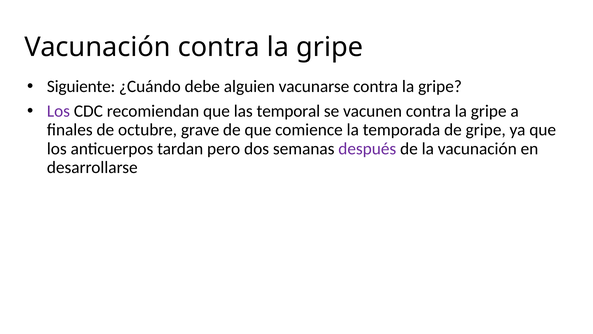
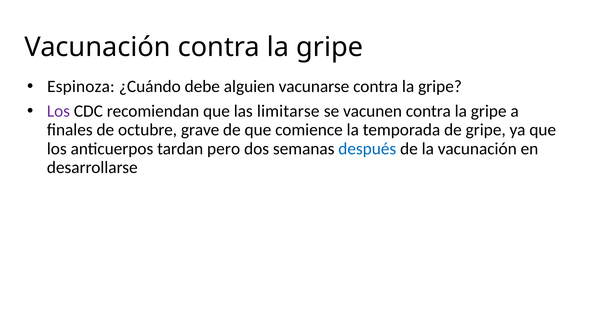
Siguiente: Siguiente -> Espinoza (81, 86)
temporal: temporal -> limitarse (288, 111)
después colour: purple -> blue (367, 148)
